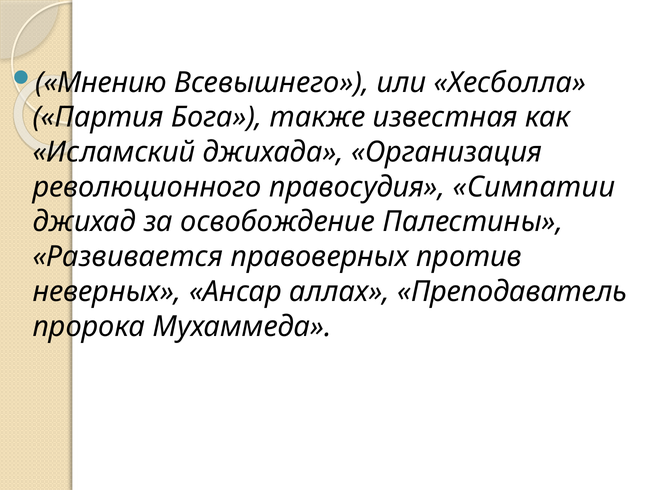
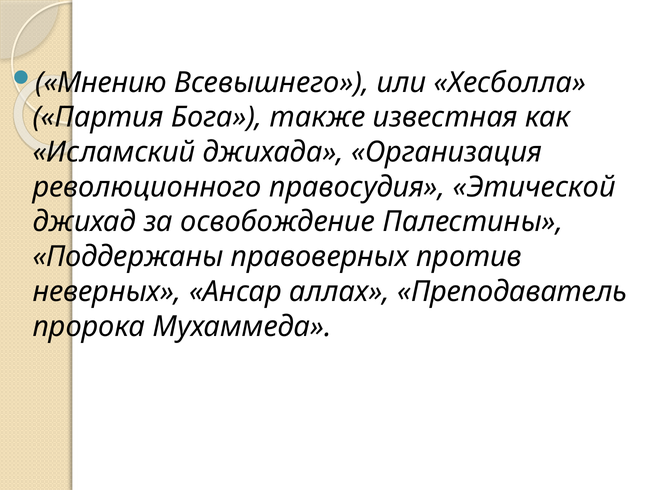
Симпатии: Симпатии -> Этической (534, 187)
Развивается: Развивается -> Поддержаны (128, 257)
